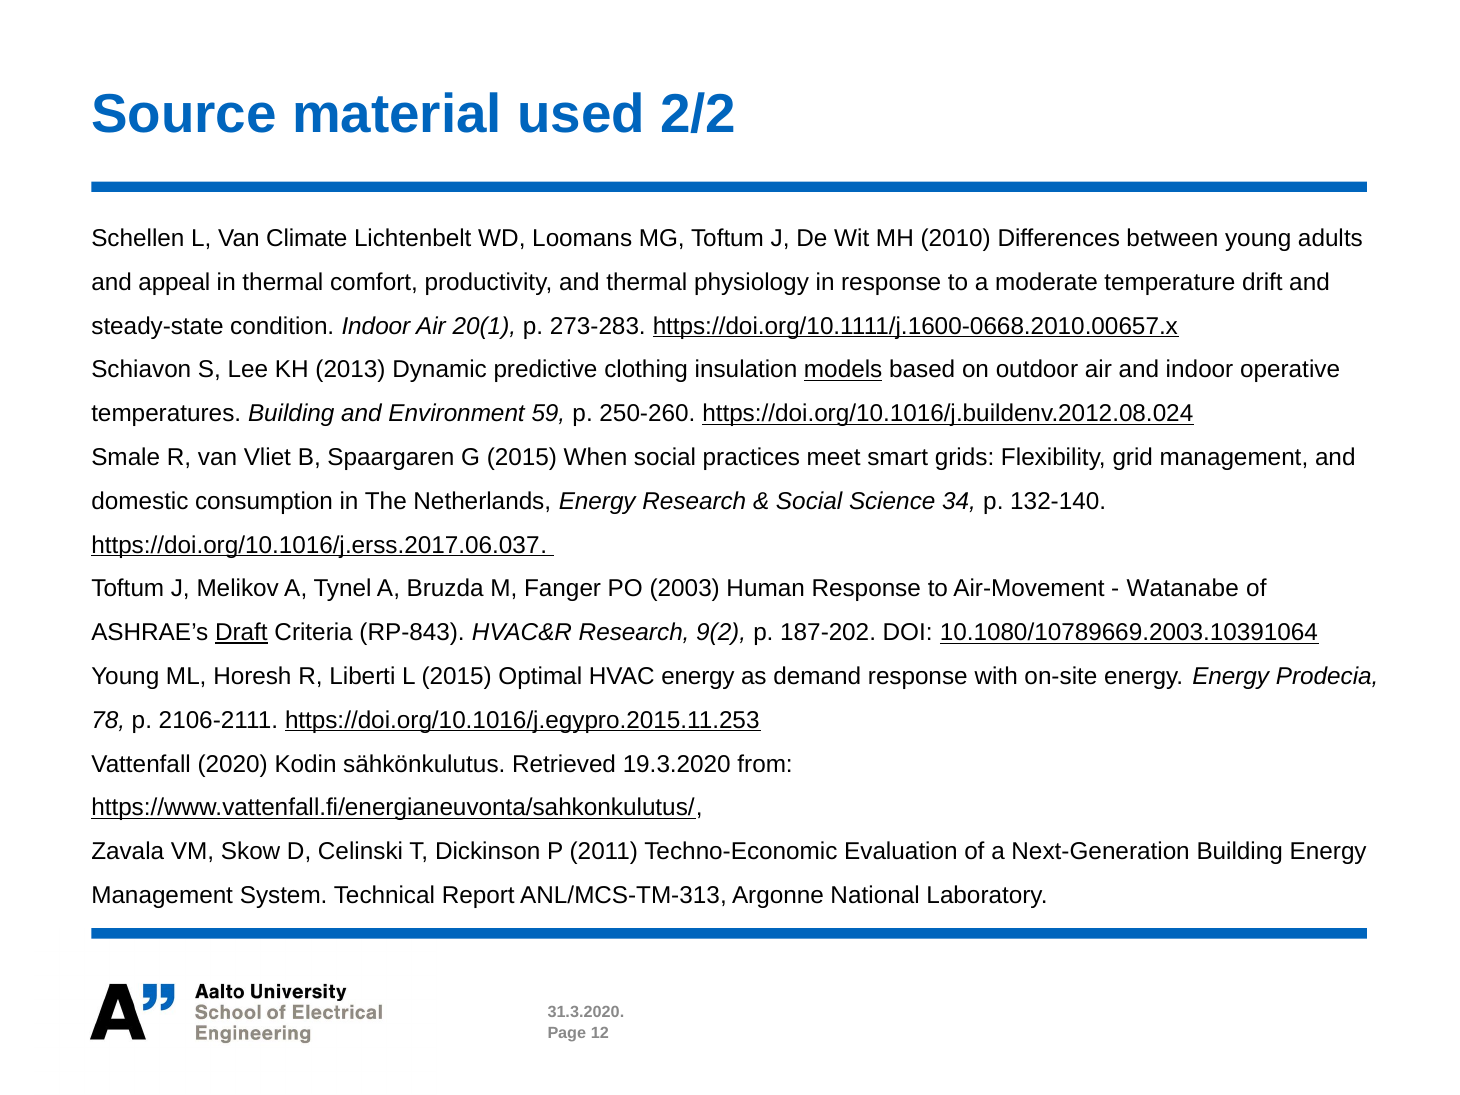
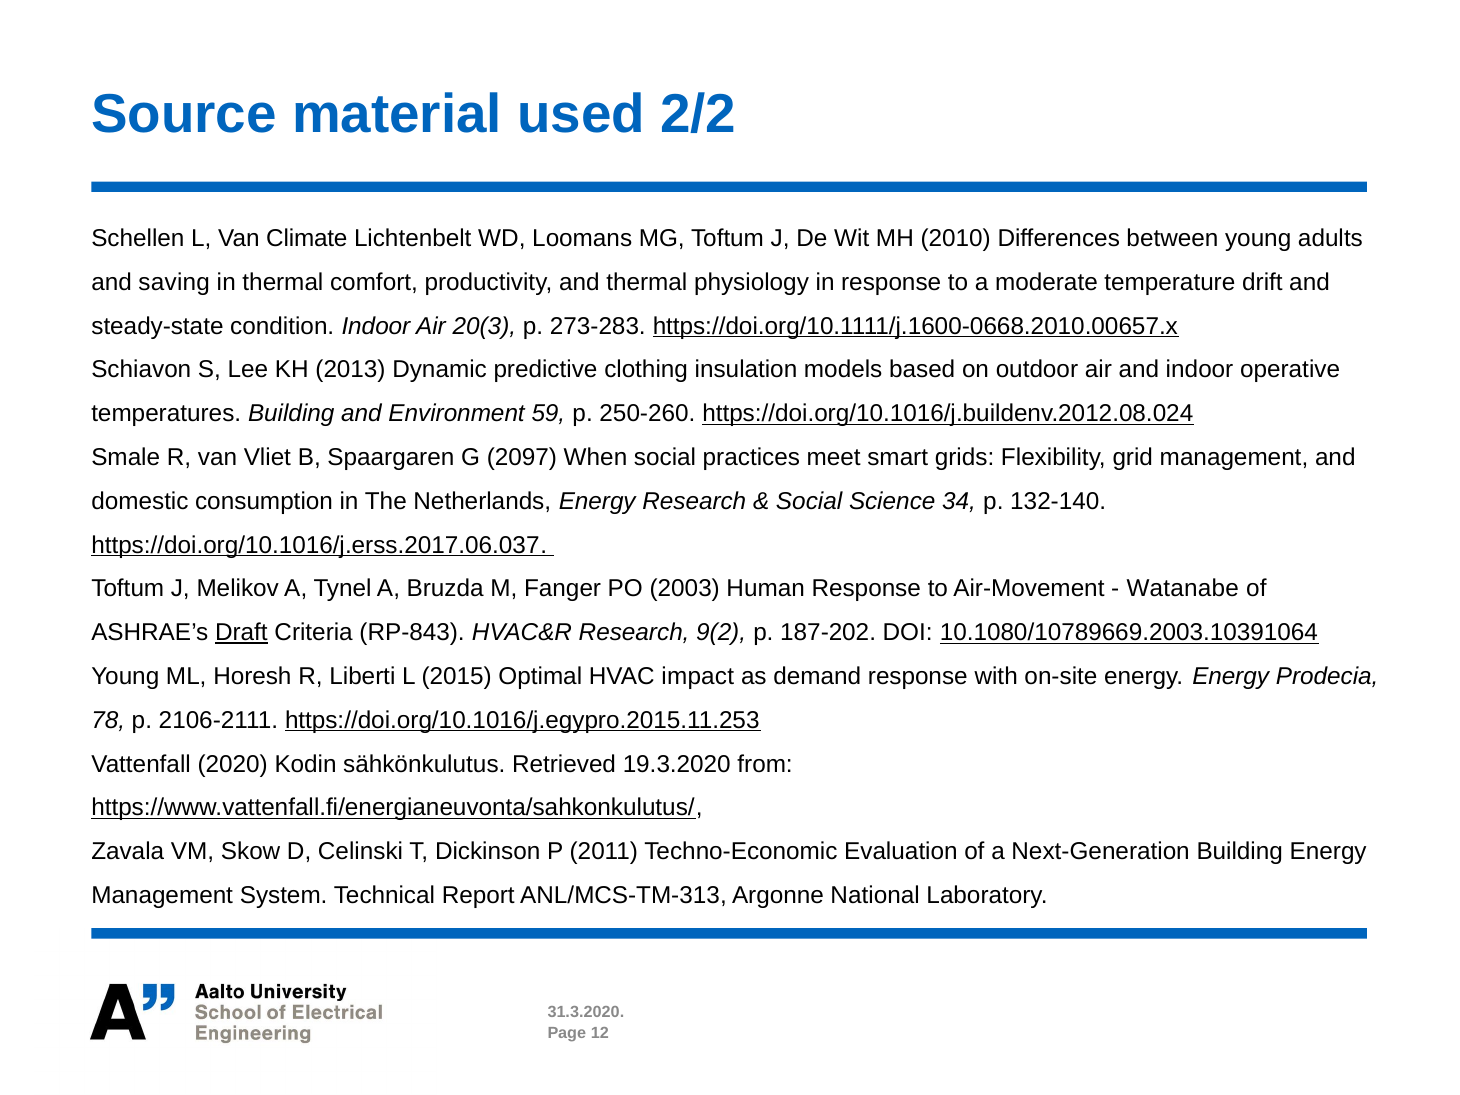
appeal: appeal -> saving (174, 282)
20(1: 20(1 -> 20(3 (484, 326)
models underline: present -> none (843, 370)
G 2015: 2015 -> 2097 (522, 457)
HVAC energy: energy -> impact (698, 676)
